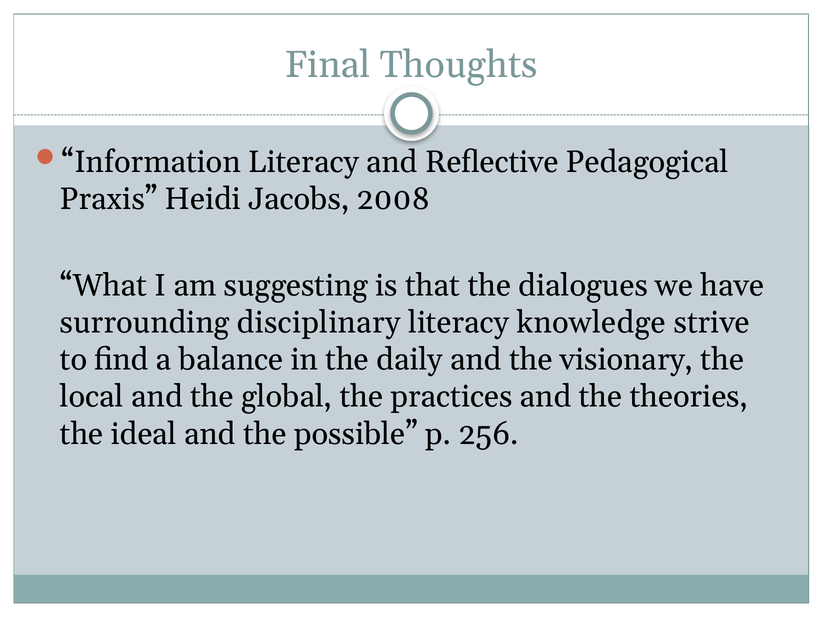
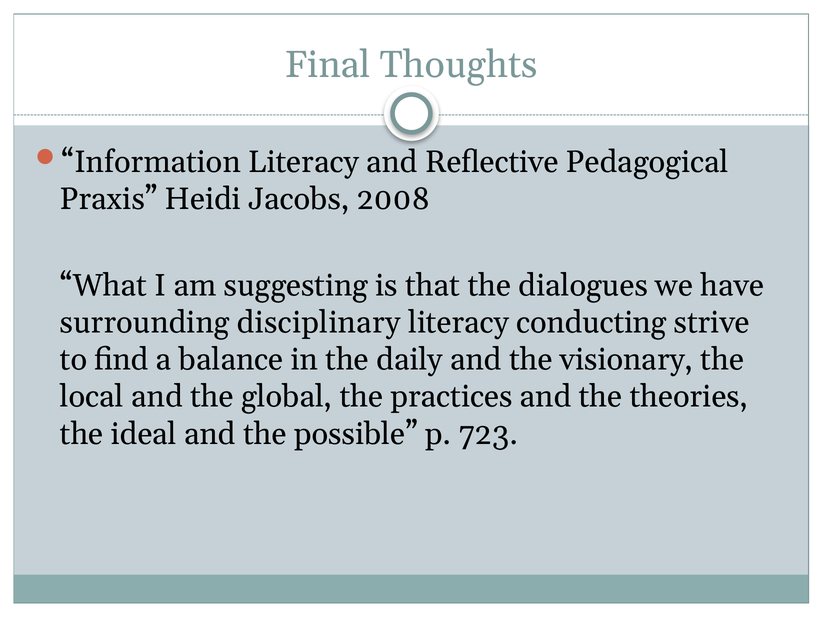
knowledge: knowledge -> conducting (592, 323)
256: 256 -> 723 (489, 434)
